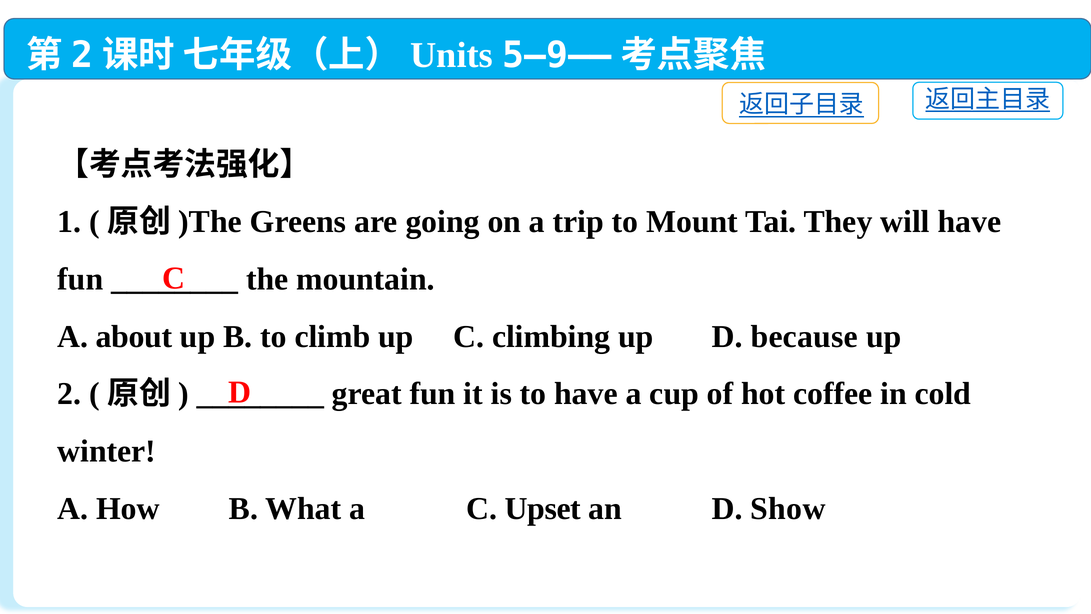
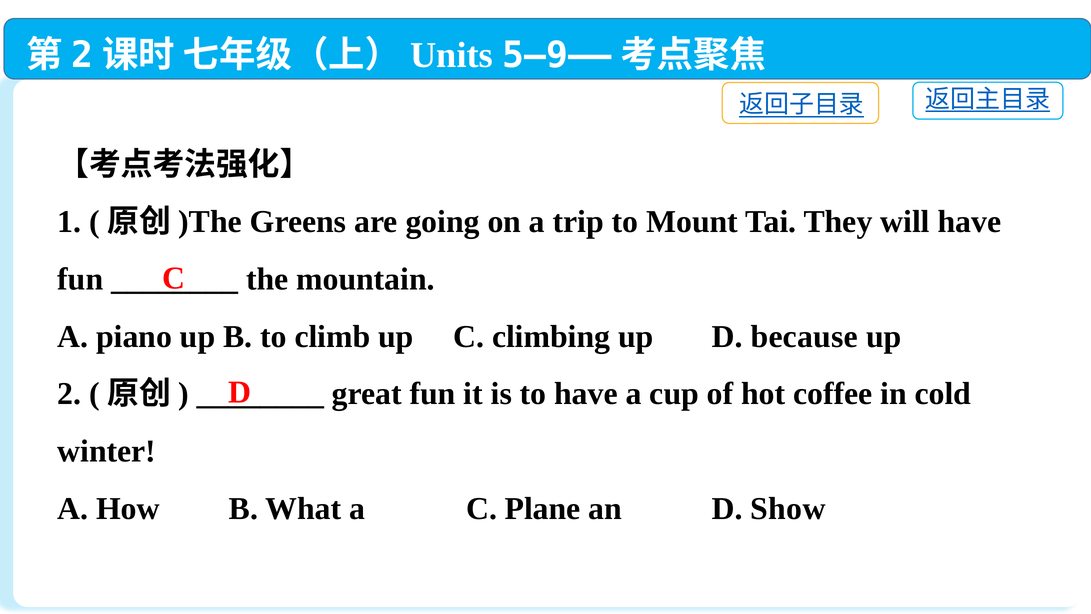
about: about -> piano (134, 336)
Upset: Upset -> Plane (543, 508)
